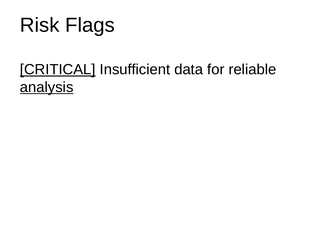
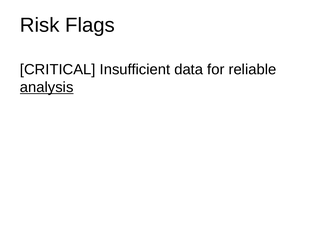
CRITICAL underline: present -> none (58, 70)
